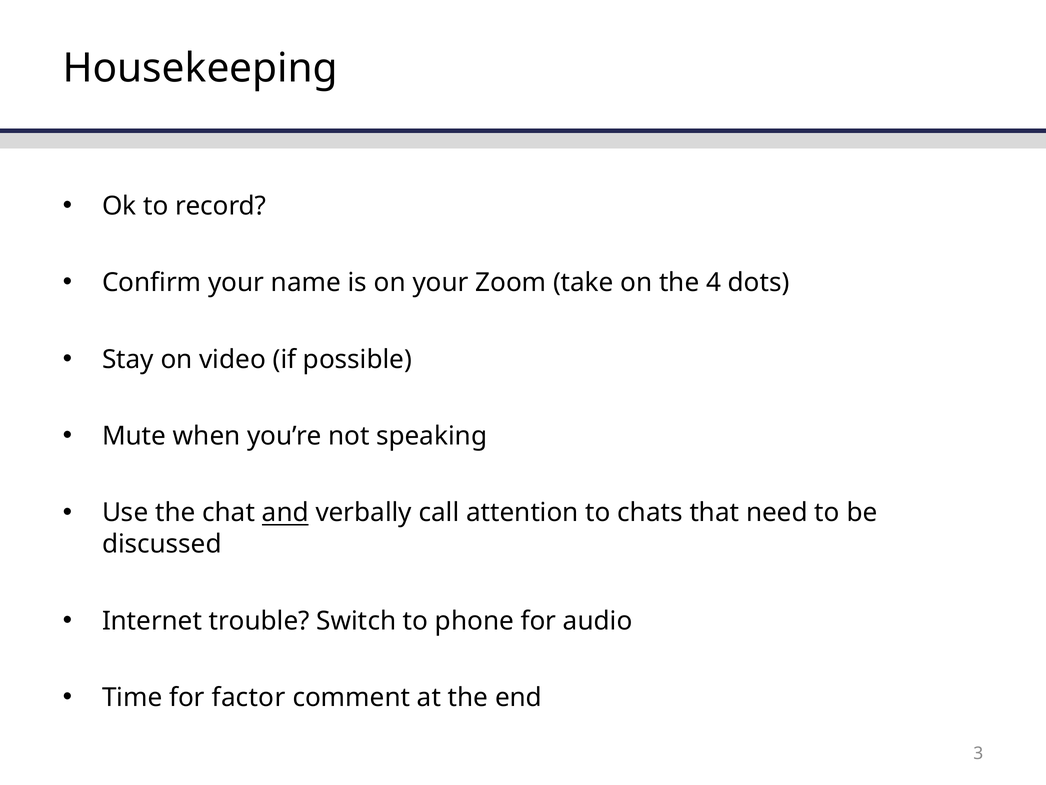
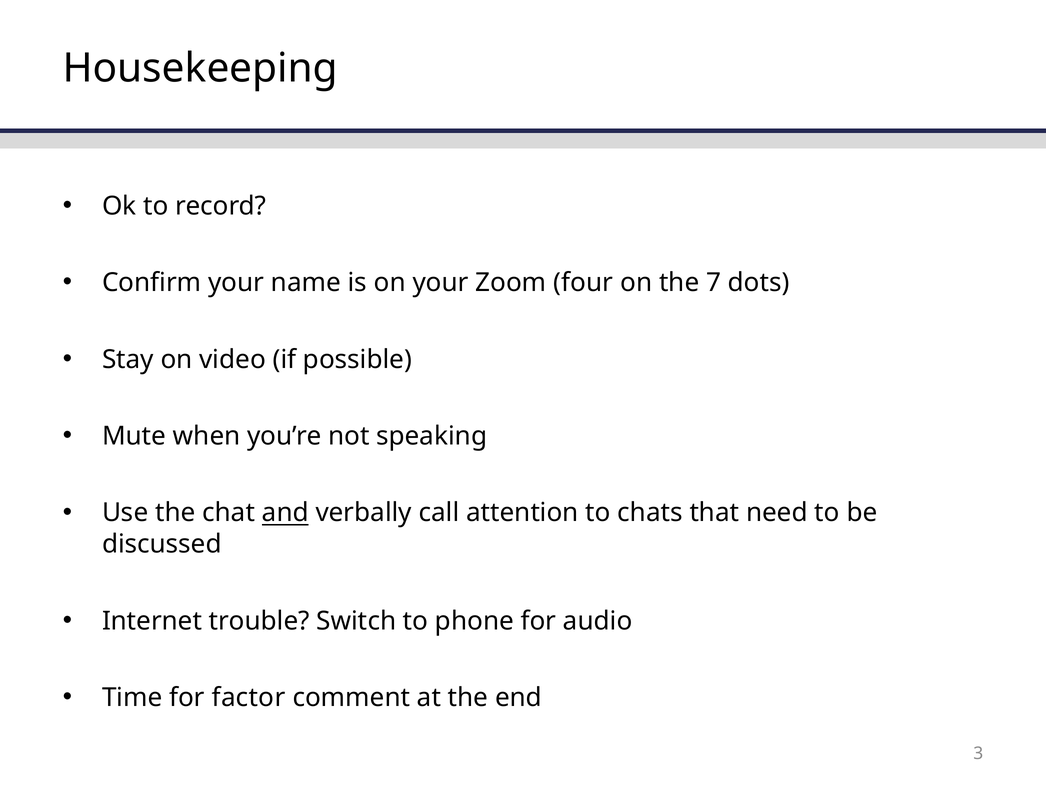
take: take -> four (583, 282)
4: 4 -> 7 (714, 282)
